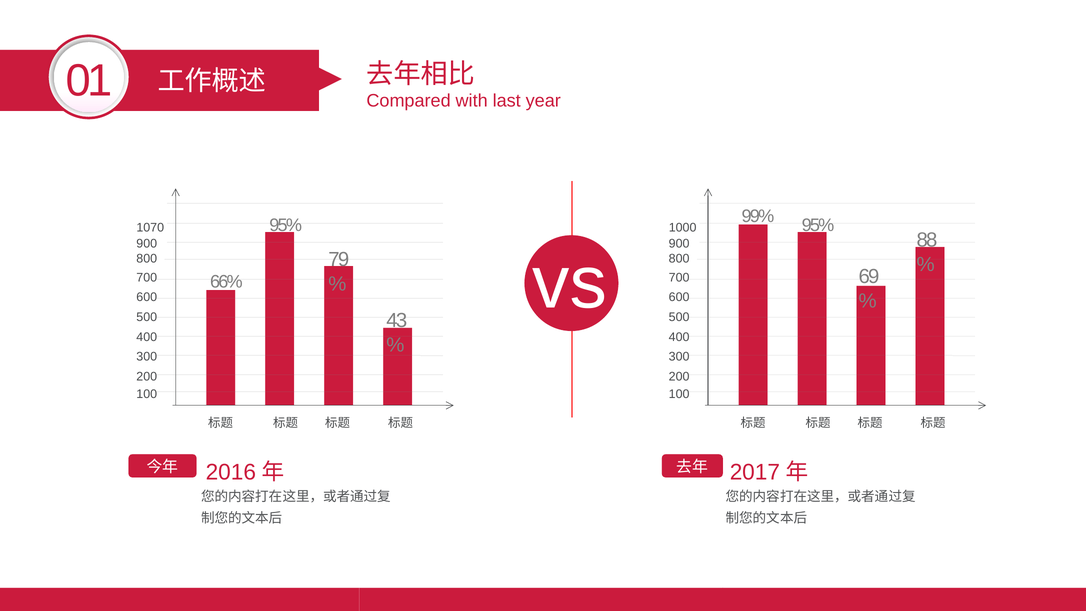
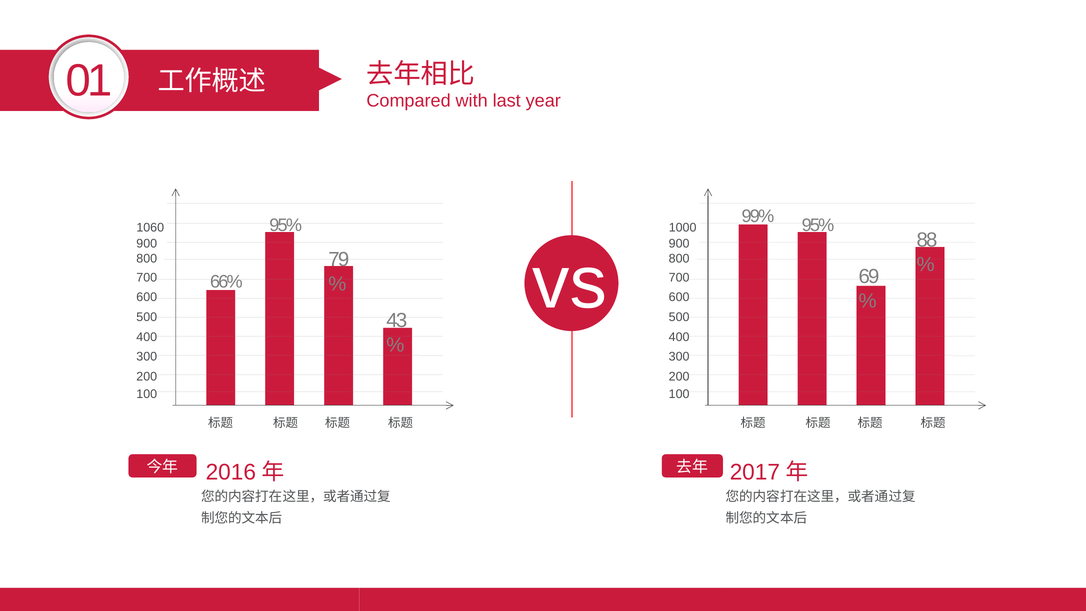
1070: 1070 -> 1060 (150, 228)
